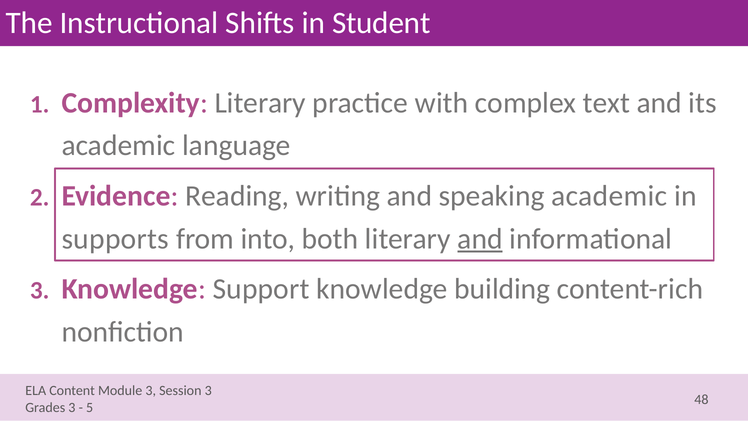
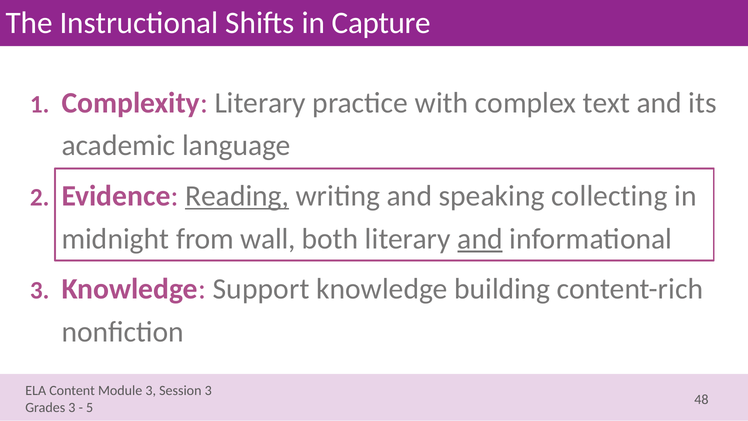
Student: Student -> Capture (381, 23)
Reading underline: none -> present (237, 196)
speaking academic: academic -> collecting (609, 196)
supports: supports -> midnight (115, 239)
into: into -> wall (268, 239)
